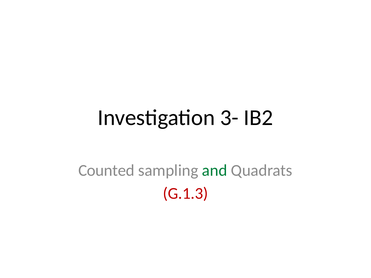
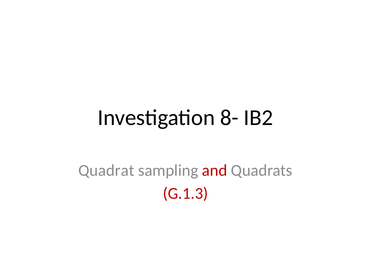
3-: 3- -> 8- (229, 118)
Counted: Counted -> Quadrat (106, 171)
and colour: green -> red (215, 171)
